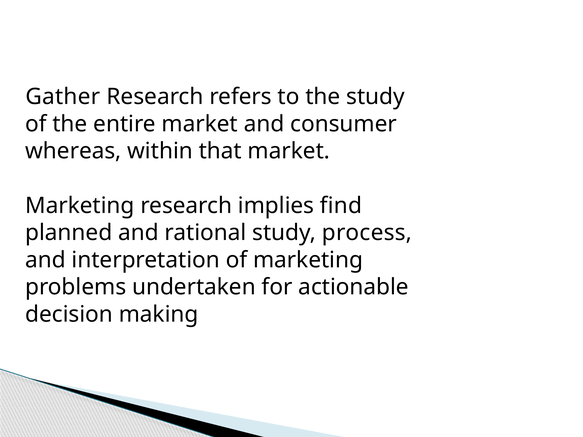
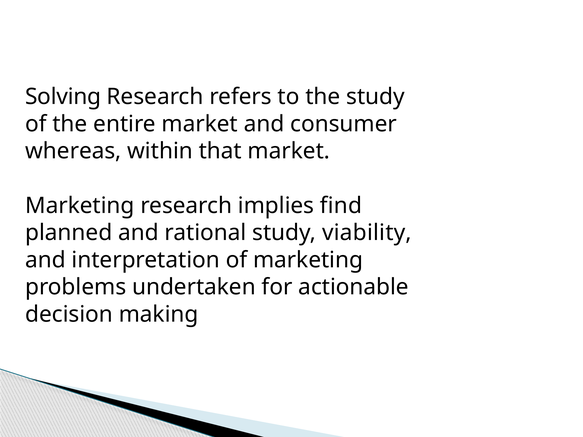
Gather: Gather -> Solving (63, 97)
process: process -> viability (367, 233)
